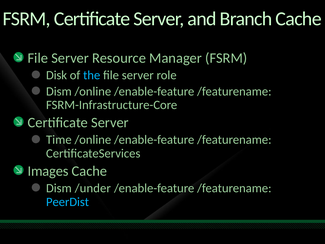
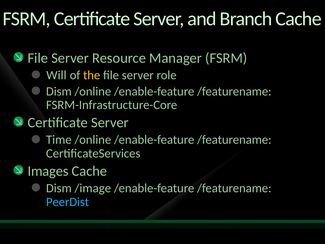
Disk: Disk -> Will (56, 75)
the colour: light blue -> yellow (92, 75)
/under: /under -> /image (93, 188)
